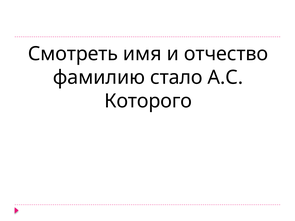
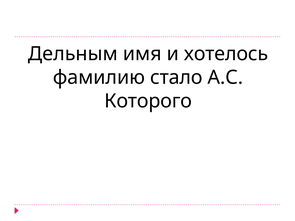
Смотреть: Смотреть -> Дельным (73, 54)
отчество: отчество -> хотелось (226, 54)
